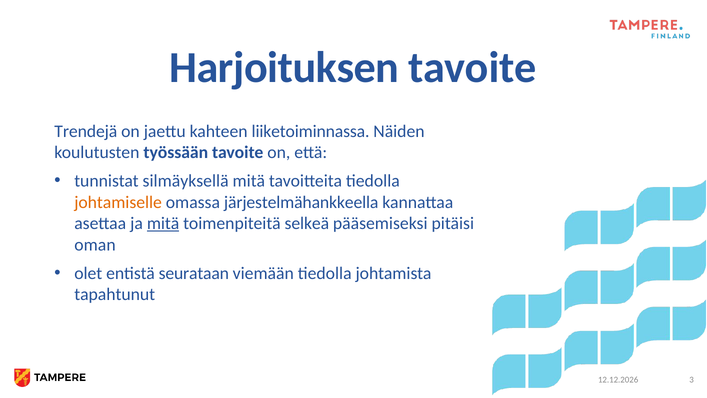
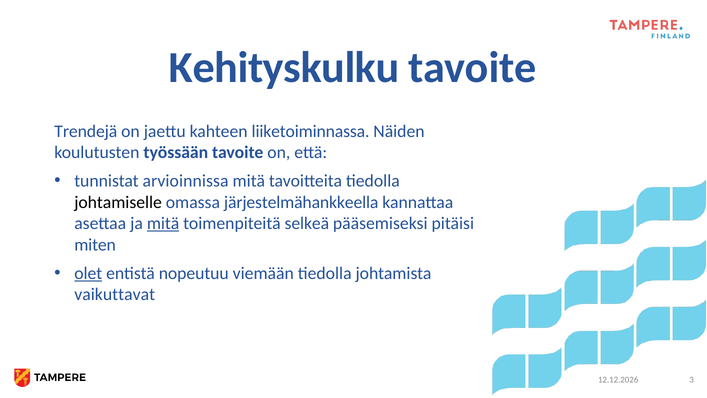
Harjoituksen: Harjoituksen -> Kehityskulku (284, 68)
silmäyksellä: silmäyksellä -> arvioinnissa (186, 181)
johtamiselle colour: orange -> black (118, 202)
oman: oman -> miten (95, 245)
olet underline: none -> present (88, 273)
seurataan: seurataan -> nopeutuu (194, 273)
tapahtunut: tapahtunut -> vaikuttavat (115, 294)
